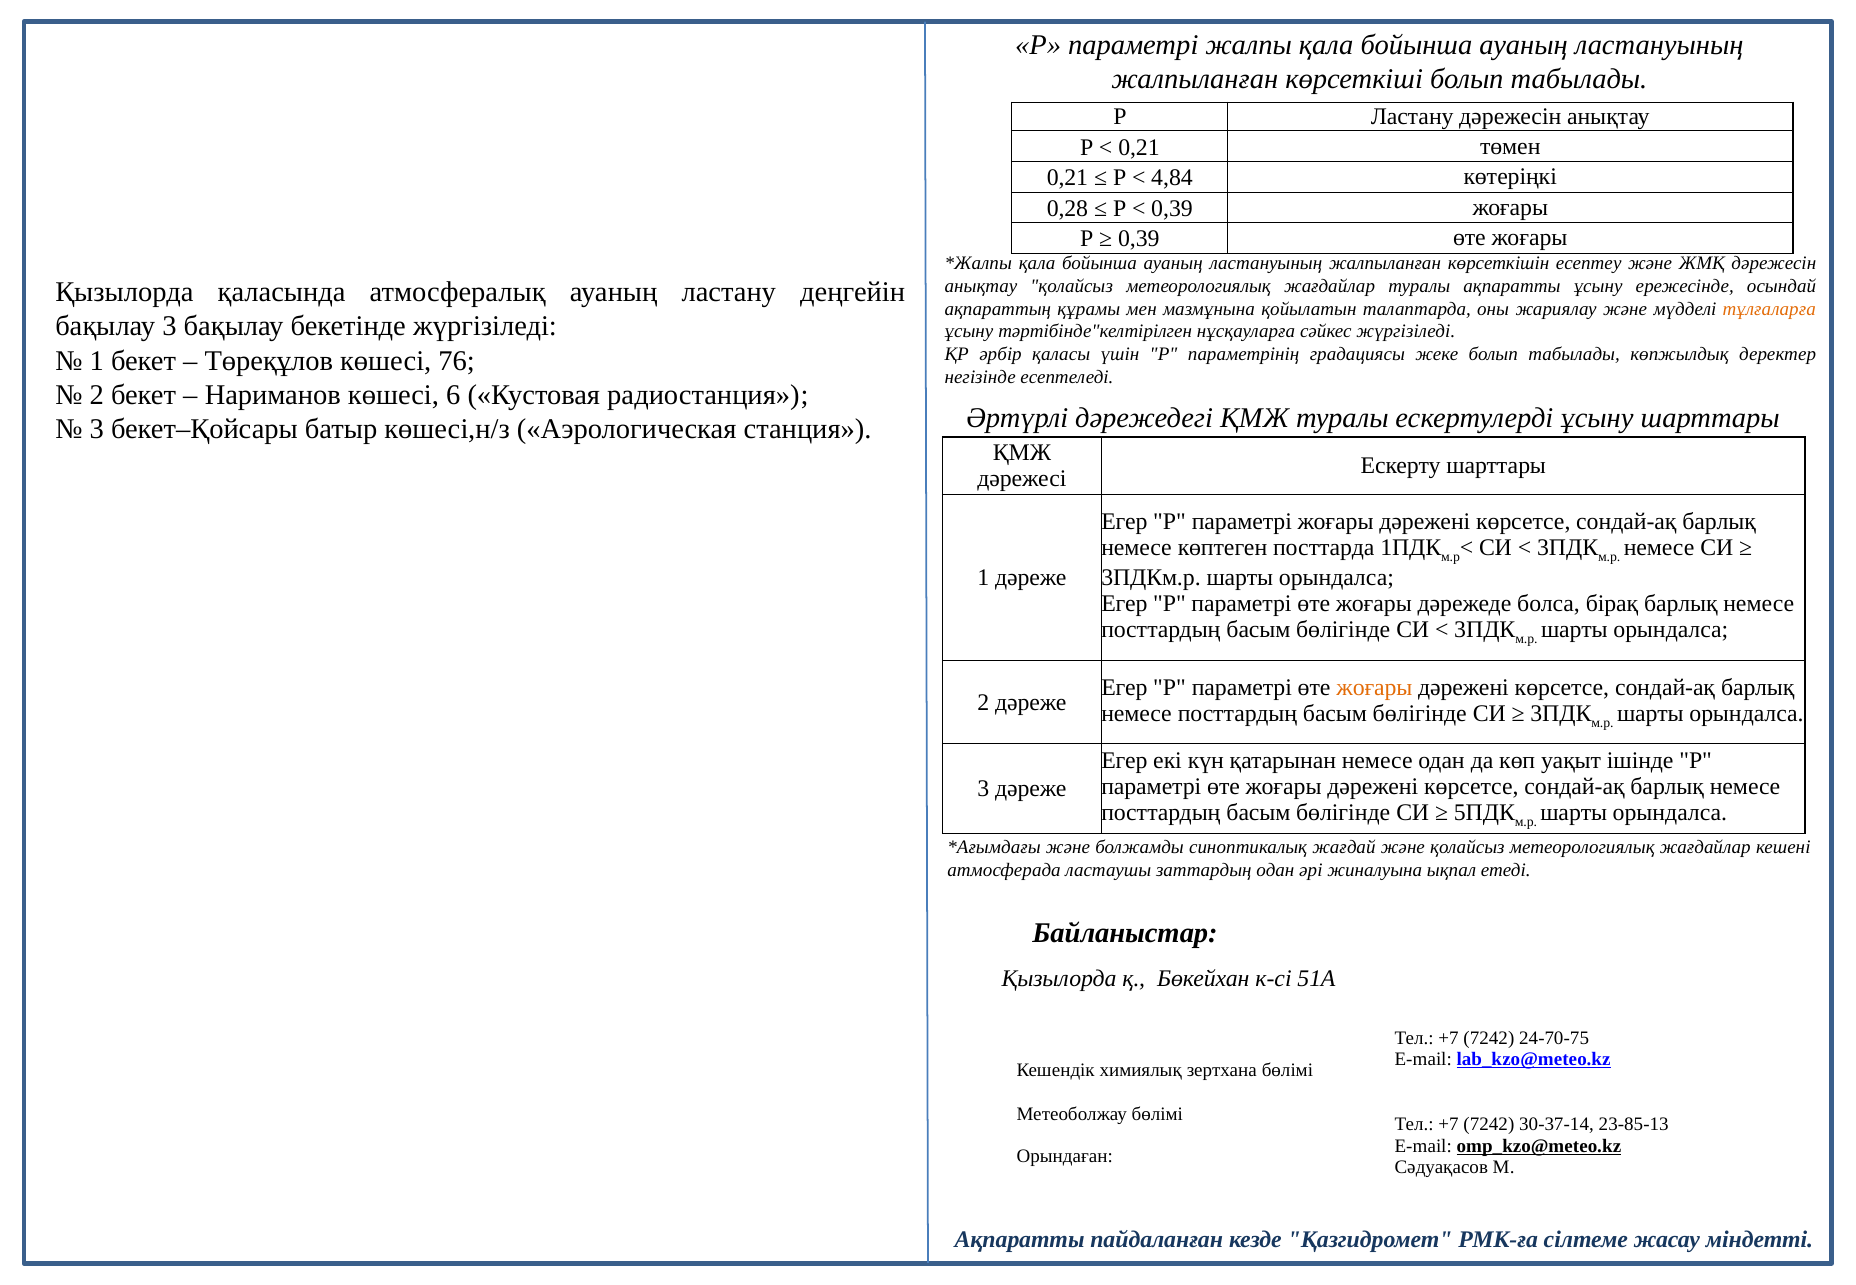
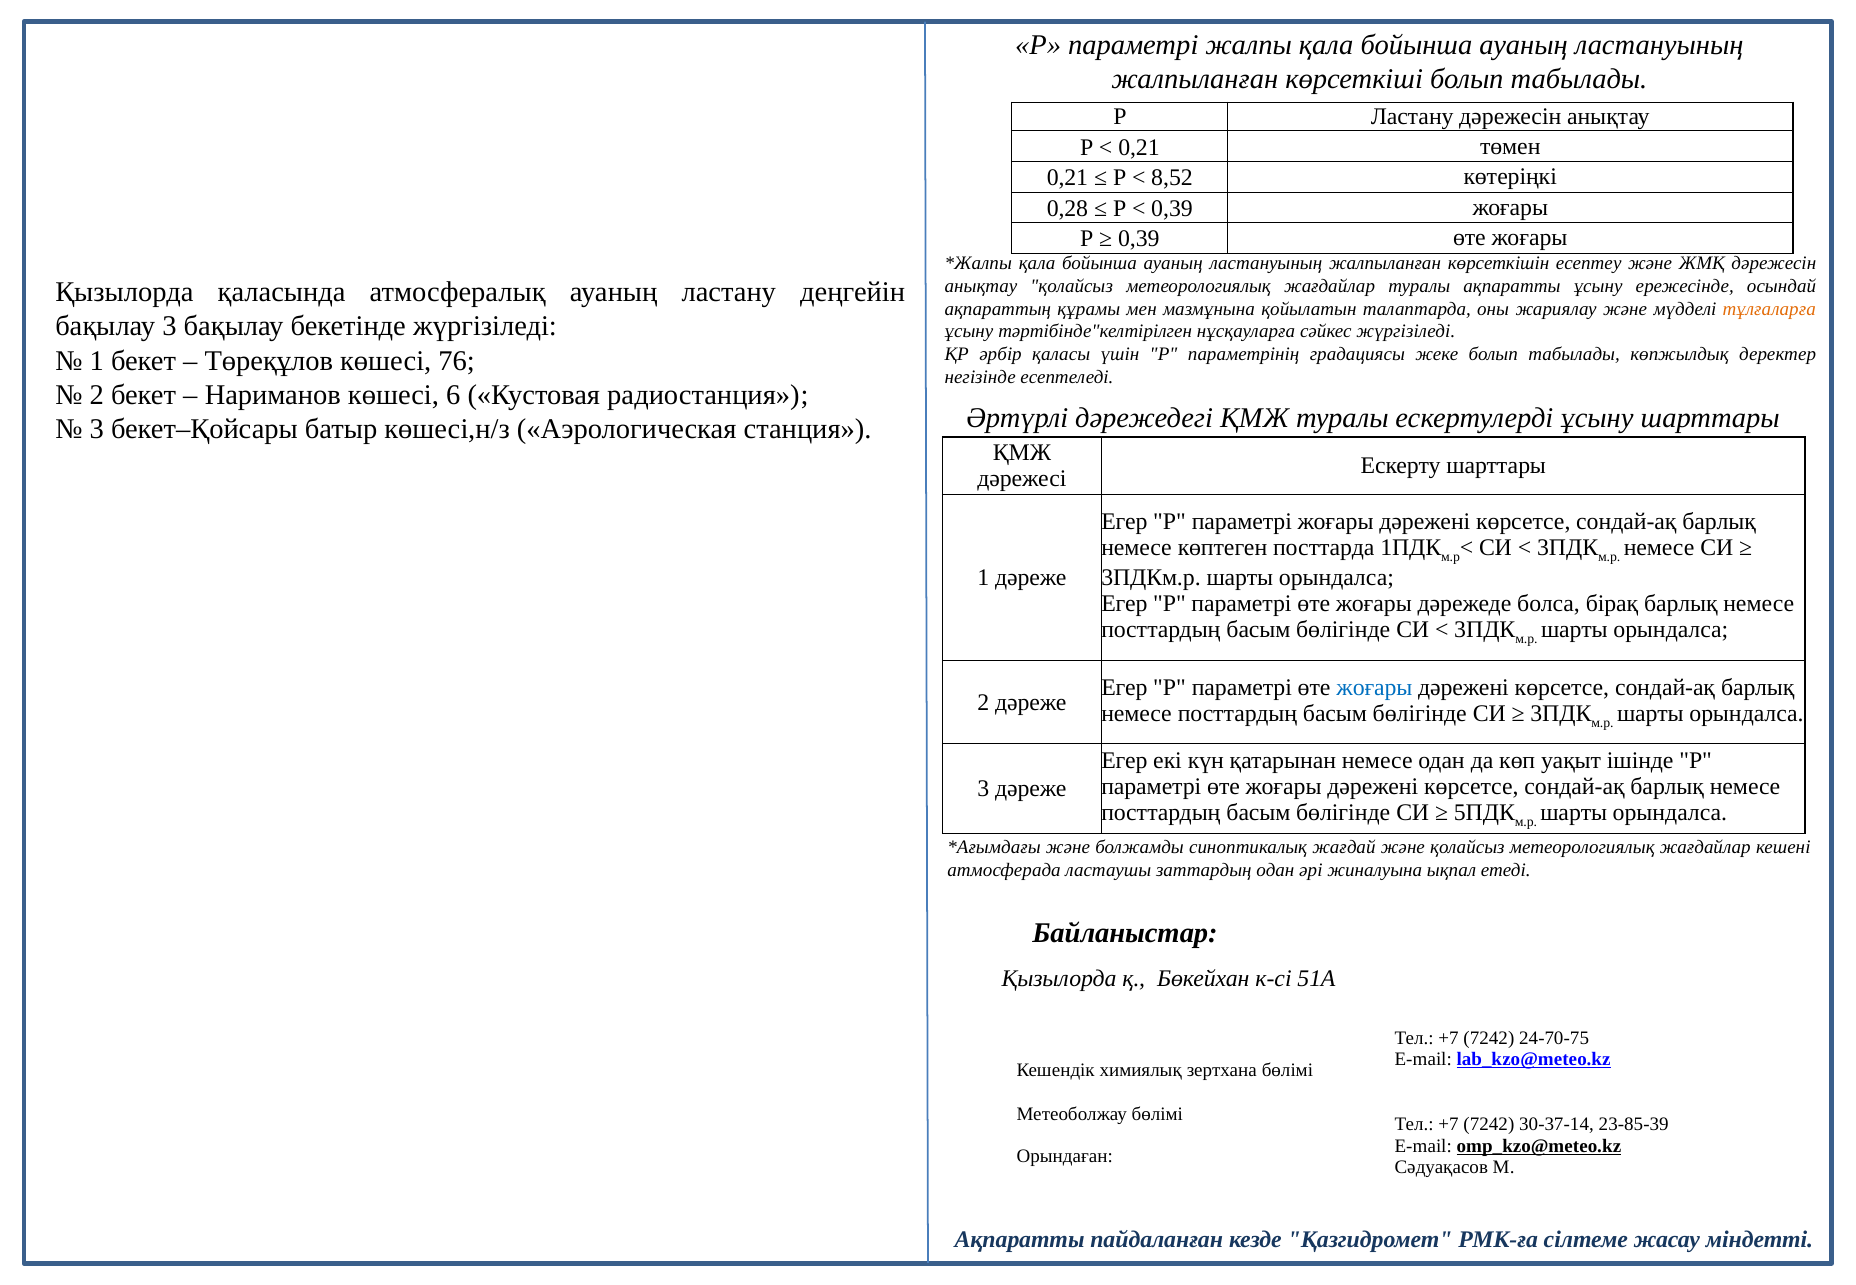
4,84: 4,84 -> 8,52 (1172, 178)
жоғары colour: orange -> blue (1374, 687)
23-85-13: 23-85-13 -> 23-85-39 (1634, 1125)
